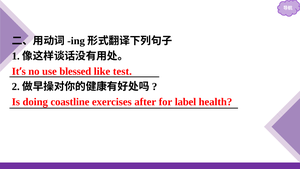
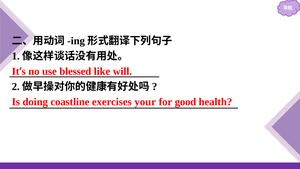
test: test -> will (122, 71)
after: after -> your (145, 102)
label: label -> good (185, 102)
